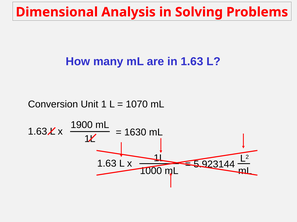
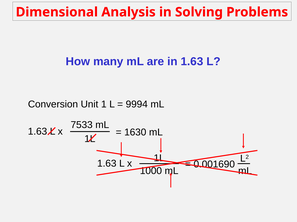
1070: 1070 -> 9994 (137, 105)
1900: 1900 -> 7533 (82, 125)
5.923144: 5.923144 -> 0.001690 (214, 165)
